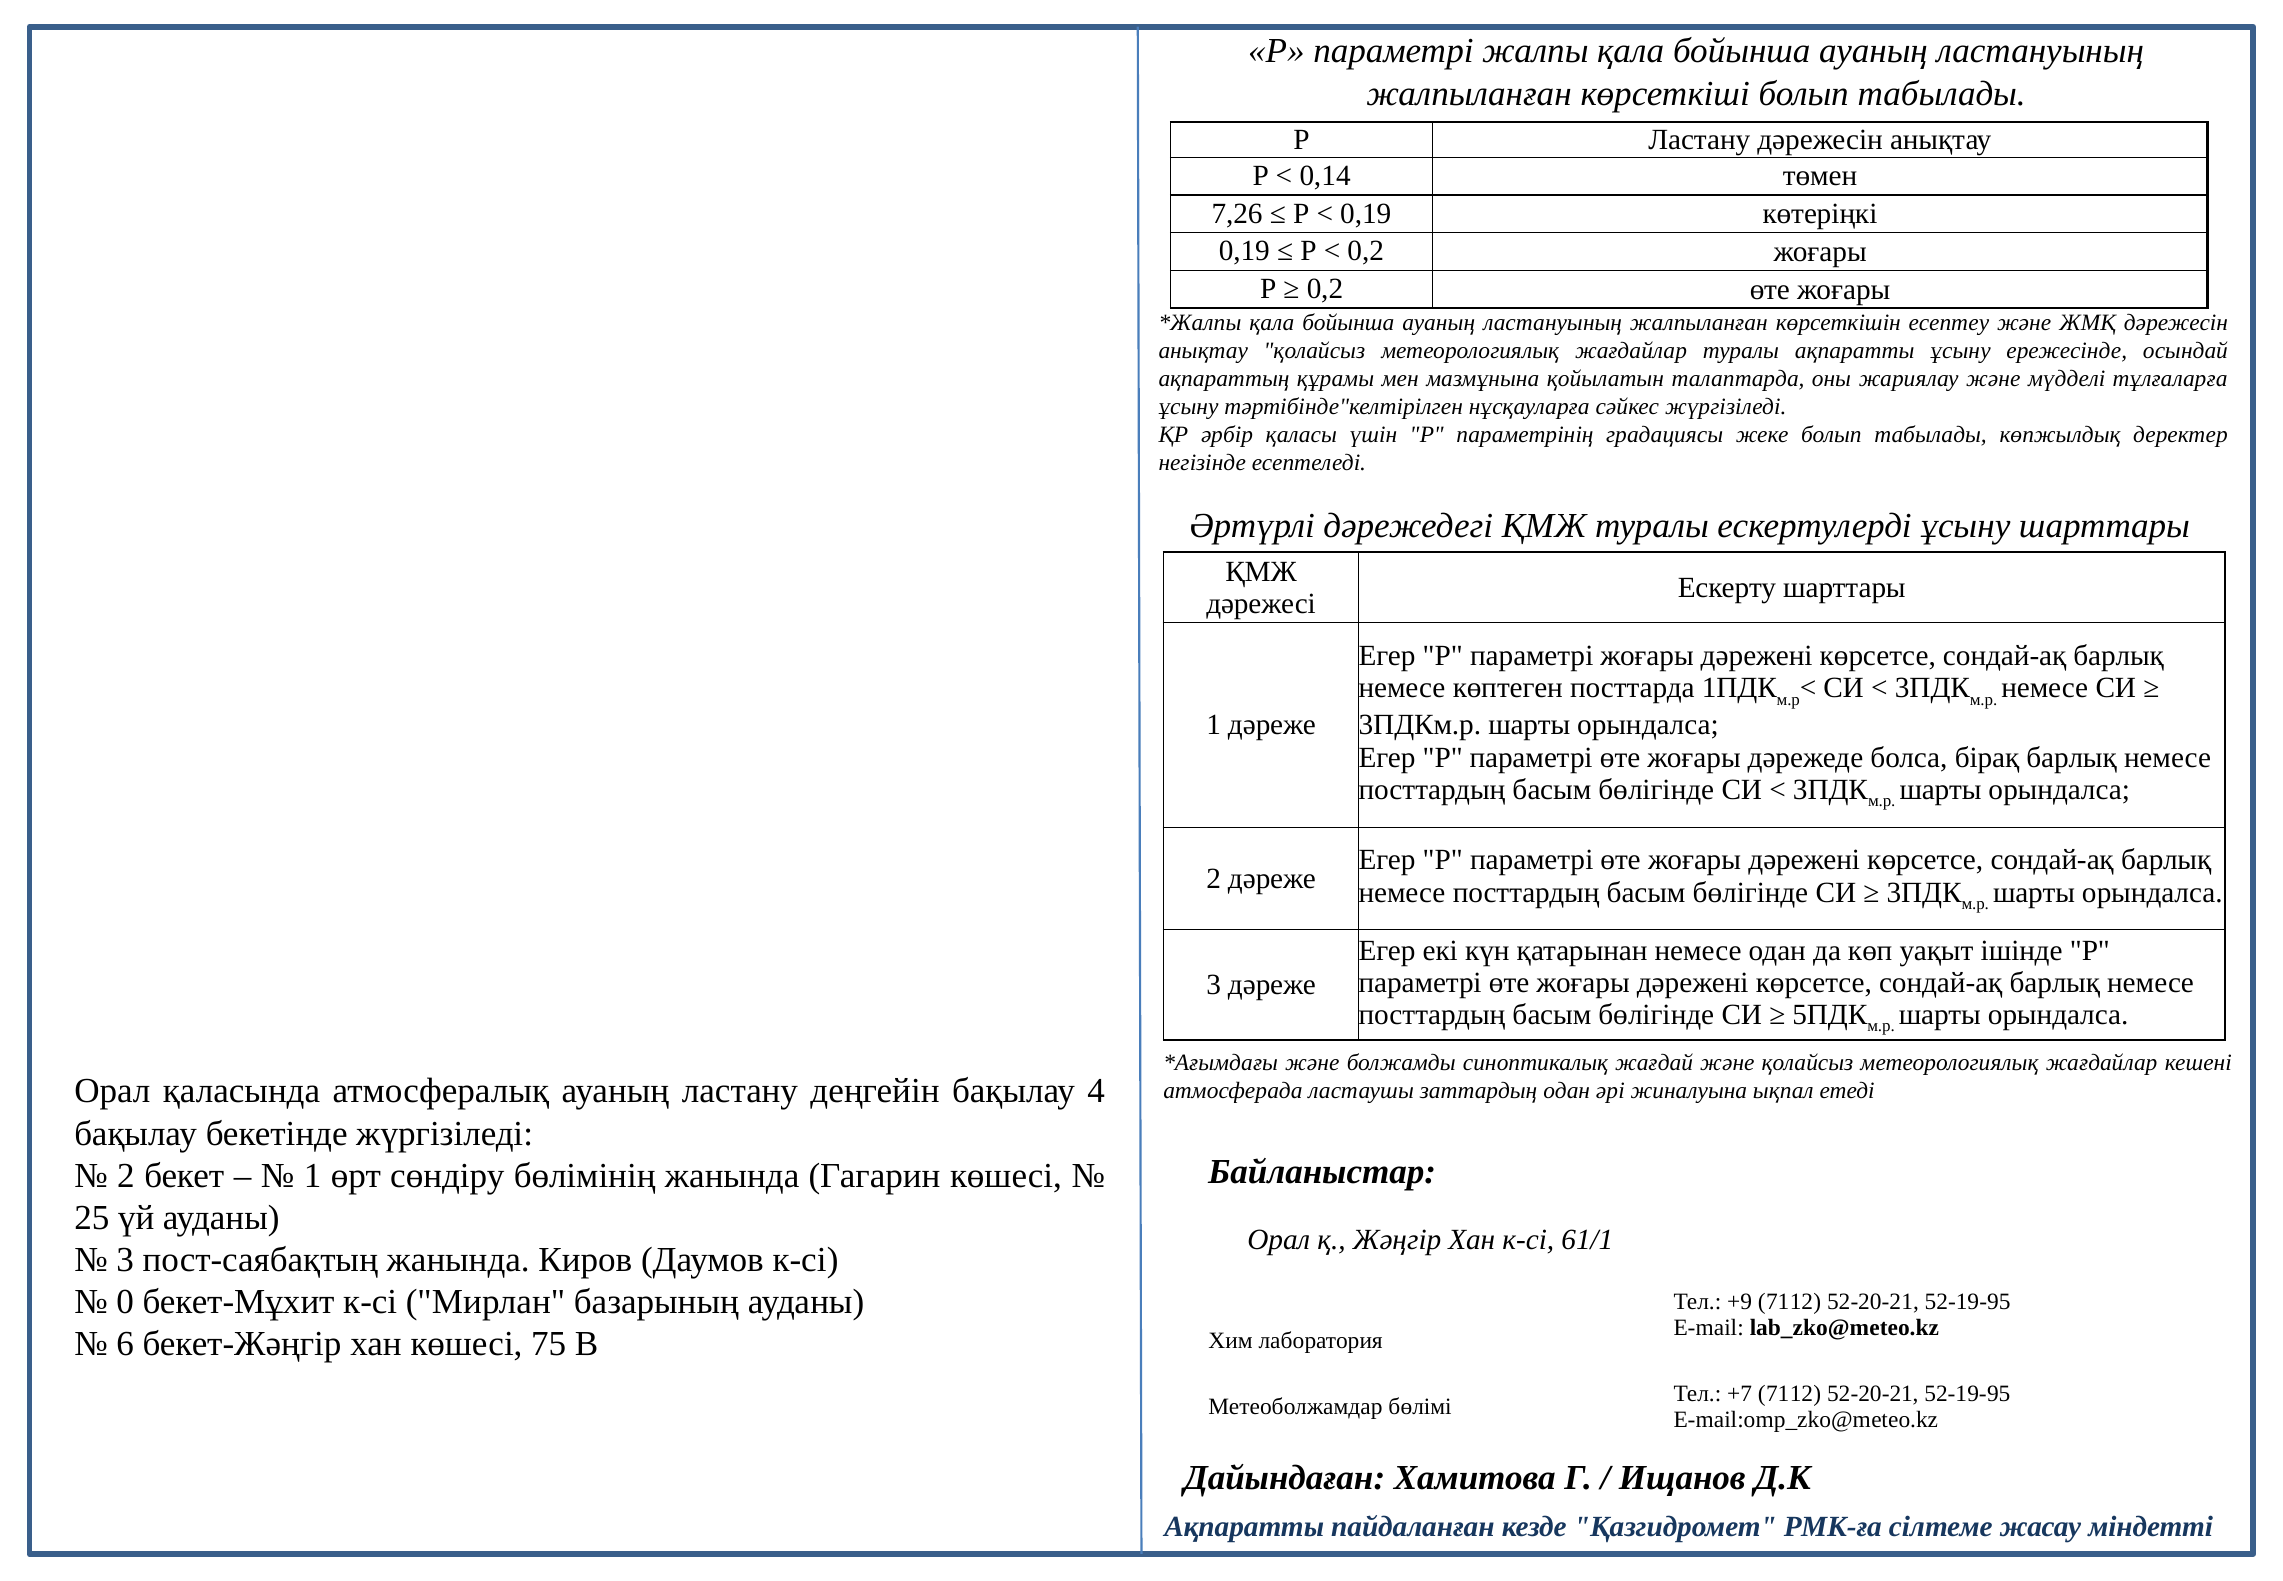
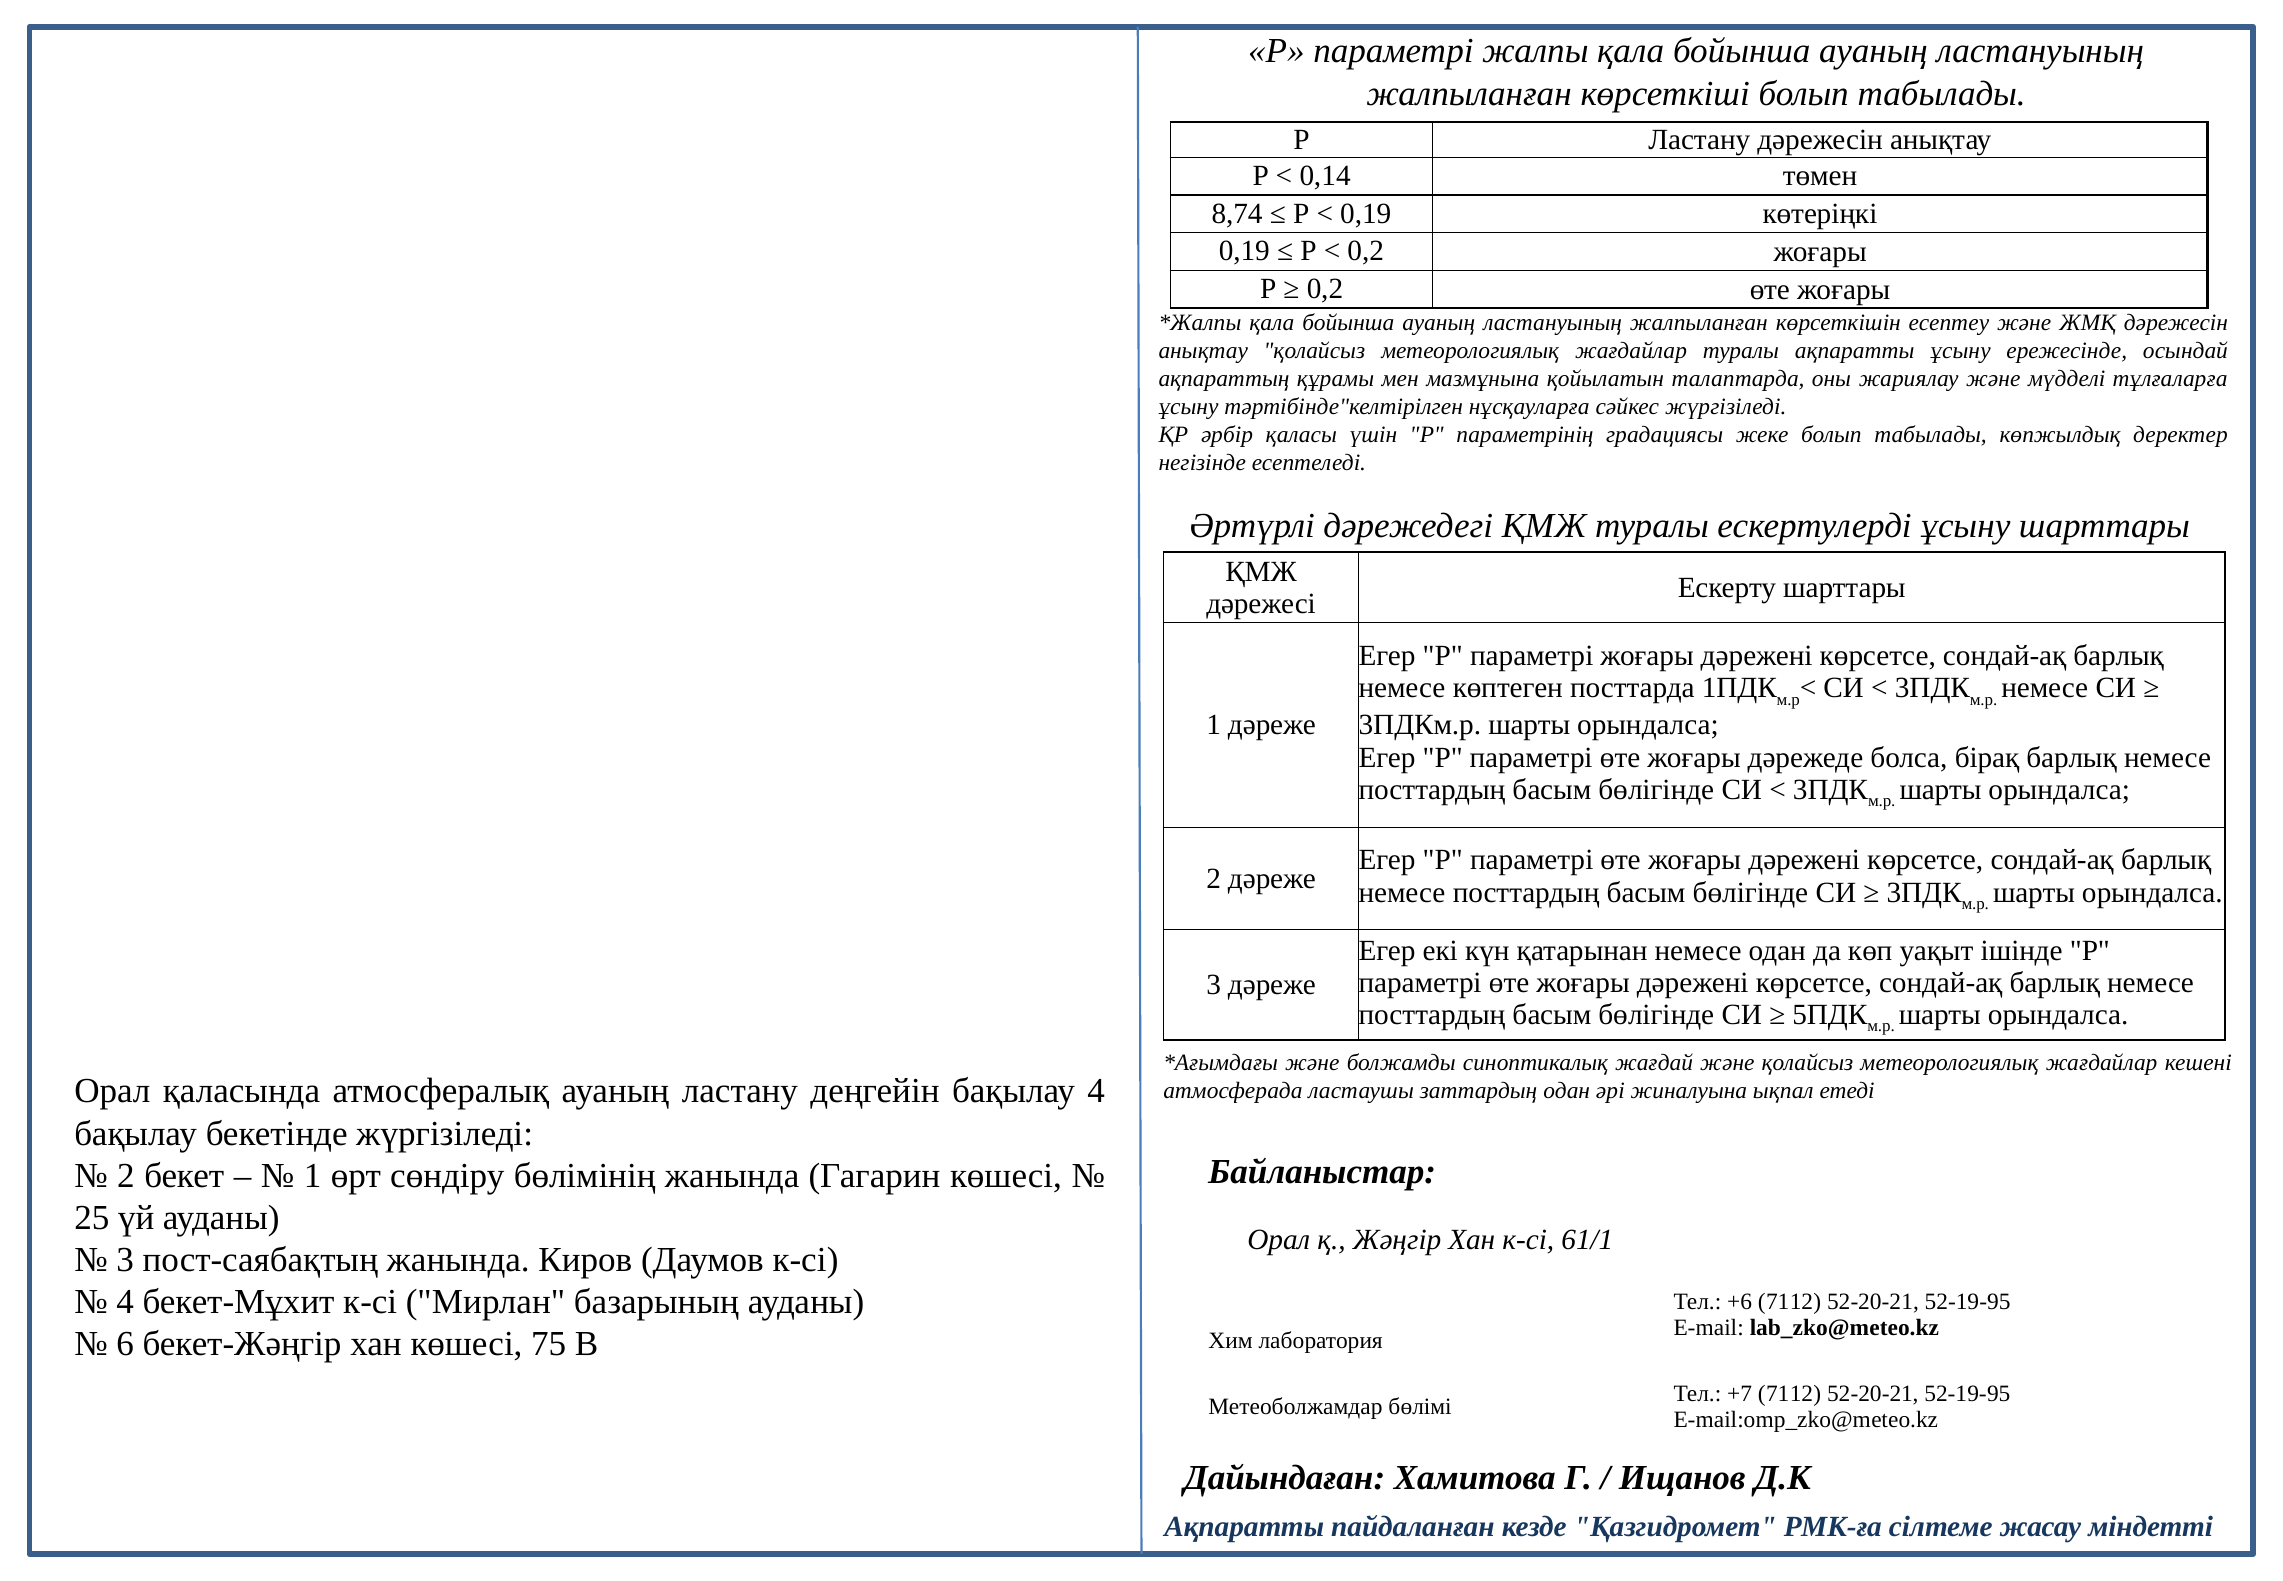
7,26: 7,26 -> 8,74 (1237, 214)
0: 0 -> 4 (125, 1302)
+9: +9 -> +6 (1740, 1302)
